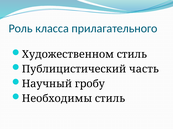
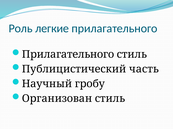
класса: класса -> легкие (52, 29)
Художественном: Художественном -> Прилагательного (68, 55)
Необходимы: Необходимы -> Организован (57, 99)
